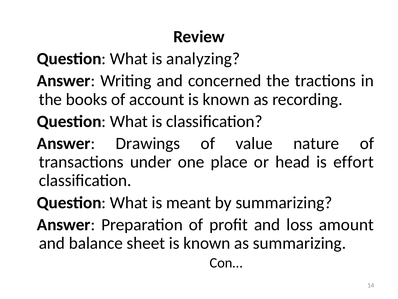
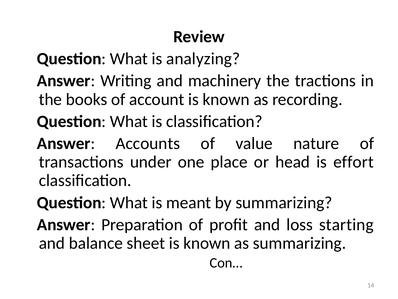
concerned: concerned -> machinery (225, 81)
Drawings: Drawings -> Accounts (148, 143)
amount: amount -> starting (346, 224)
